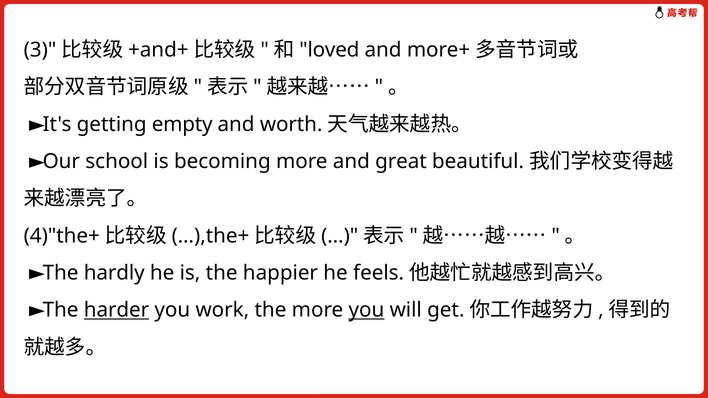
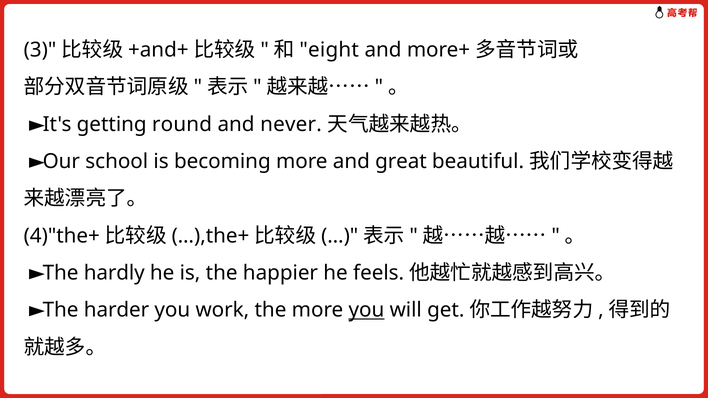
loved: loved -> eight (329, 50)
empty: empty -> round (182, 124)
worth: worth -> never (291, 124)
harder underline: present -> none (117, 310)
